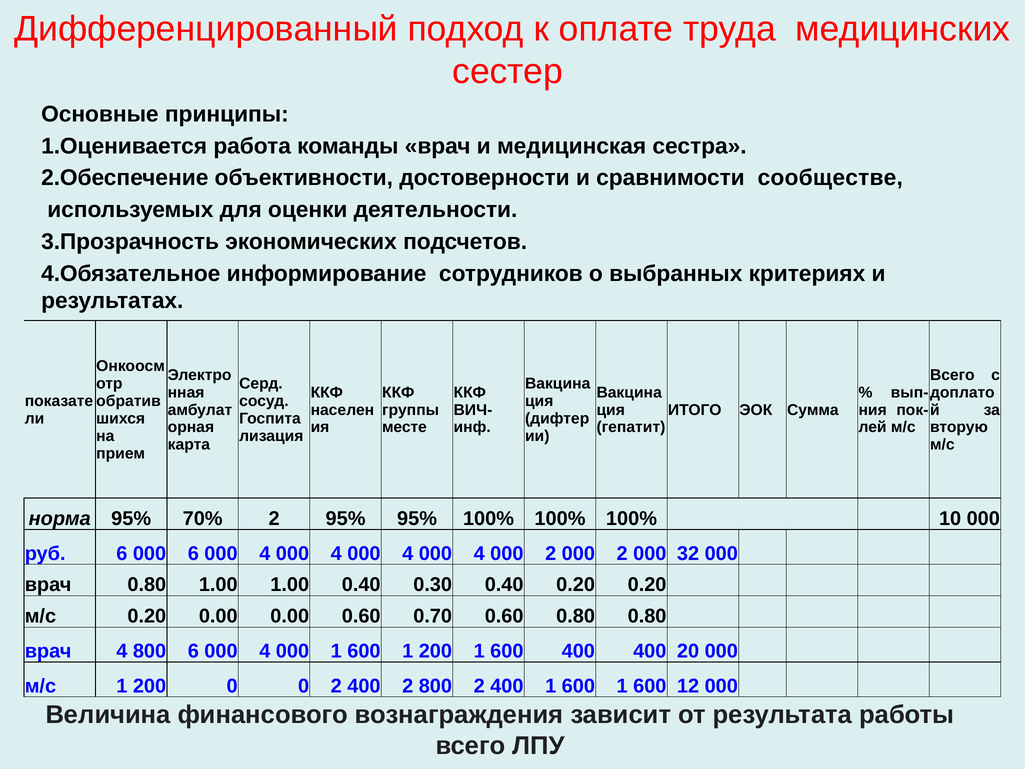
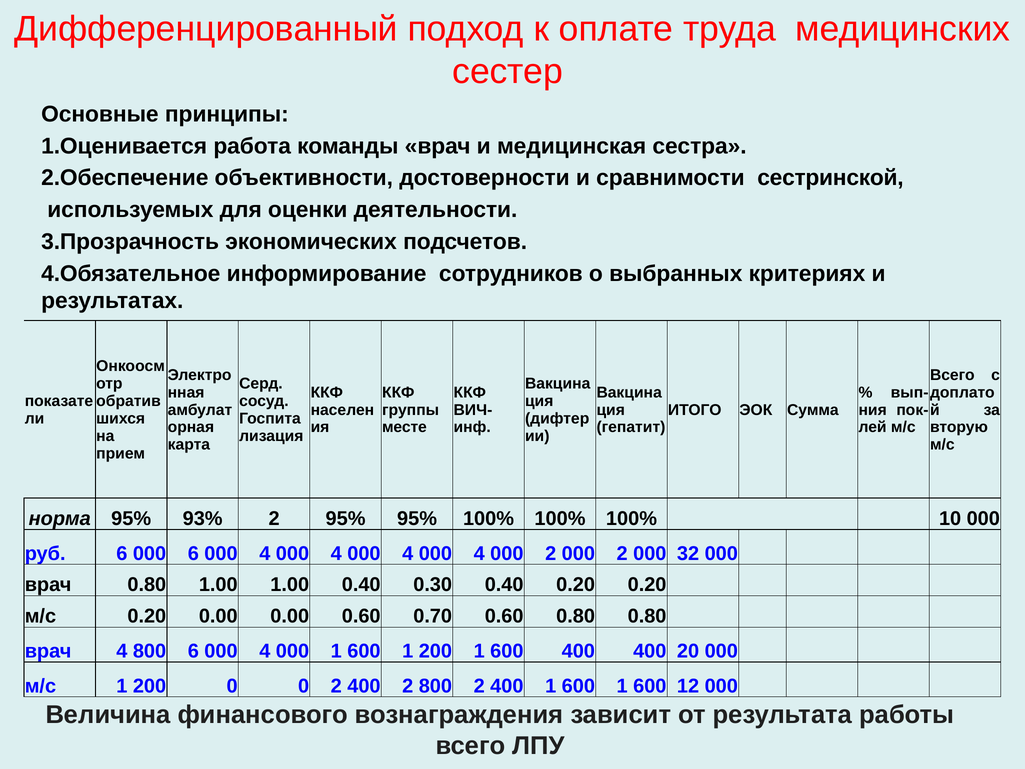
сообществе: сообществе -> сестринской (830, 178)
70%: 70% -> 93% (203, 518)
